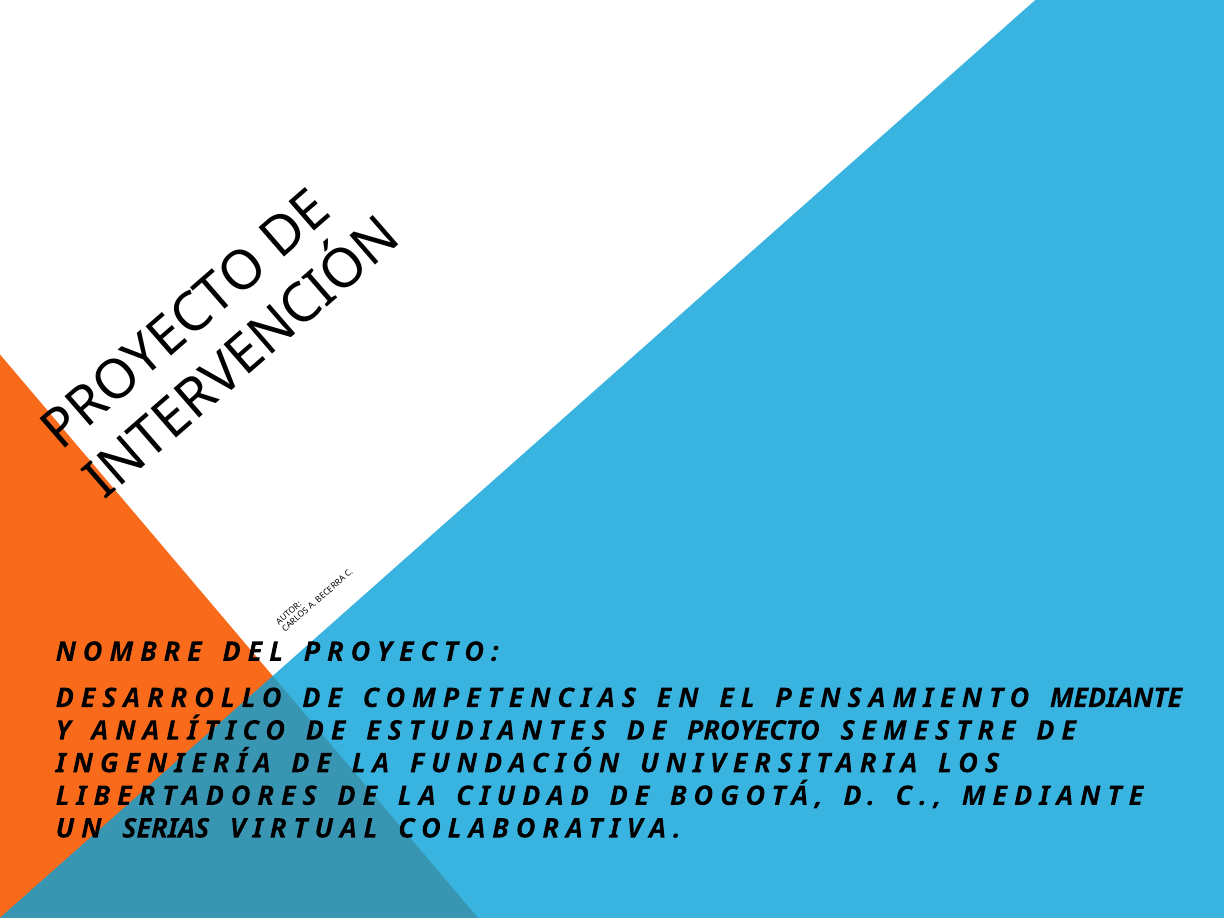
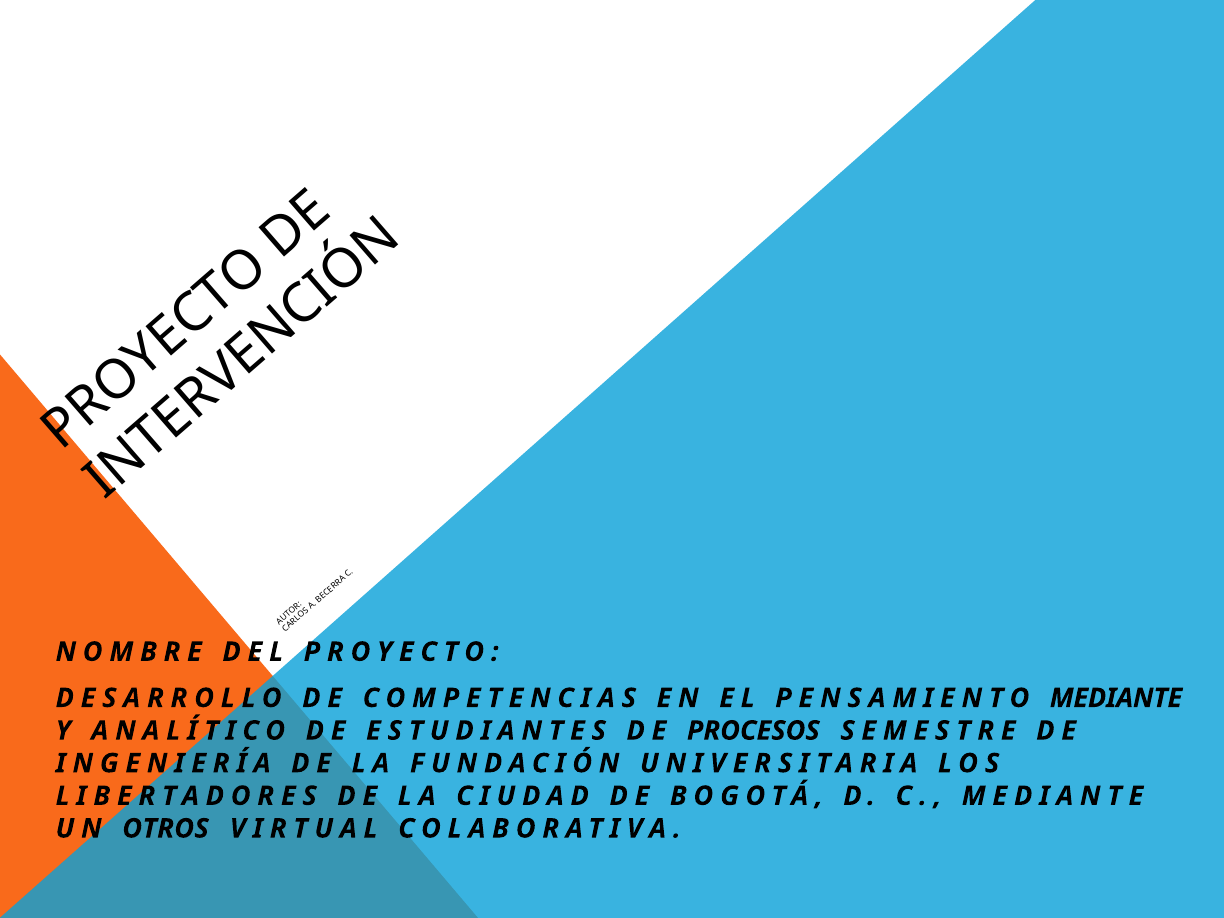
PROYECTO: PROYECTO -> PROCESOS (753, 731)
SERIAS: SERIAS -> OTROS (166, 829)
